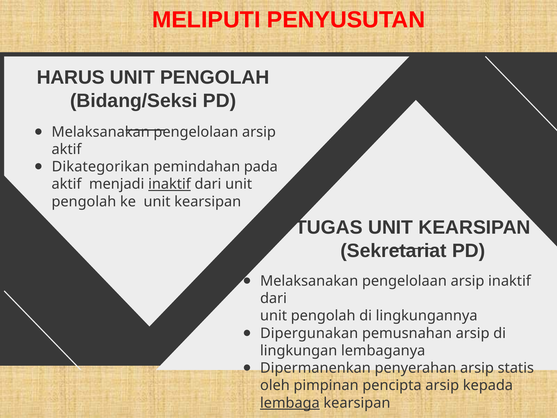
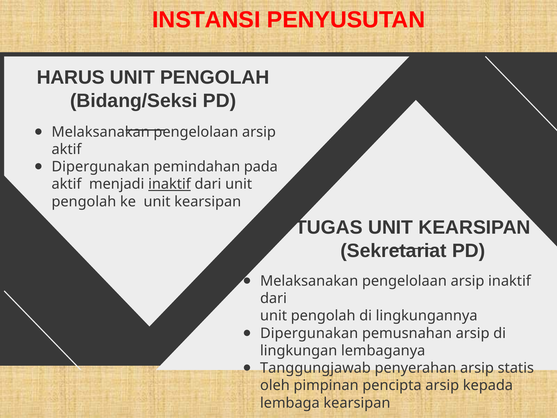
MELIPUTI: MELIPUTI -> INSTANSI (206, 20)
Dikategorikan: Dikategorikan -> Dipergunakan (101, 167)
Dipermanenkan: Dipermanenkan -> Tanggungjawab (315, 368)
lembaga underline: present -> none (290, 403)
